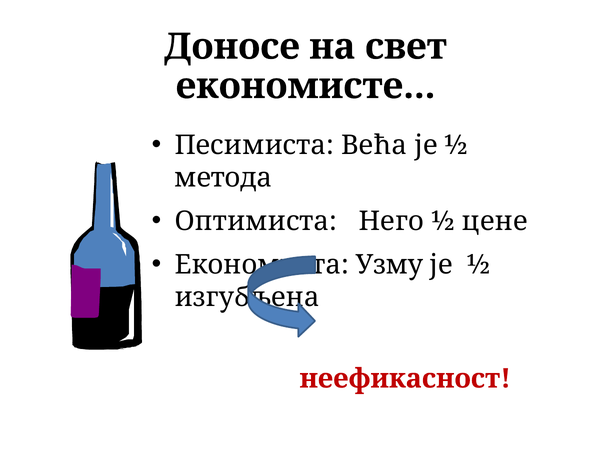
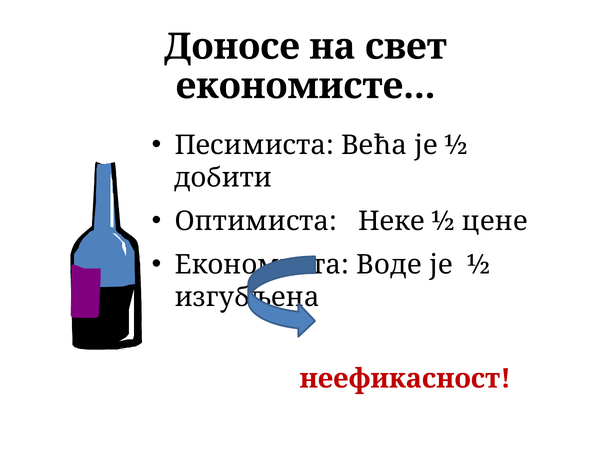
метода: метода -> добити (223, 178)
Него: Него -> Неке (392, 221)
Узму: Узму -> Воде (389, 265)
